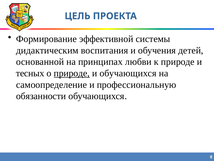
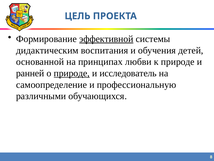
эффективной underline: none -> present (106, 39)
тесных: тесных -> ранней (30, 73)
и обучающихся: обучающихся -> исследователь (128, 73)
обязанности: обязанности -> различными (41, 96)
